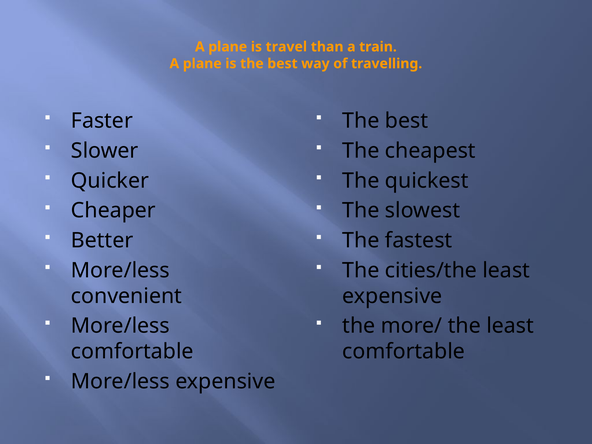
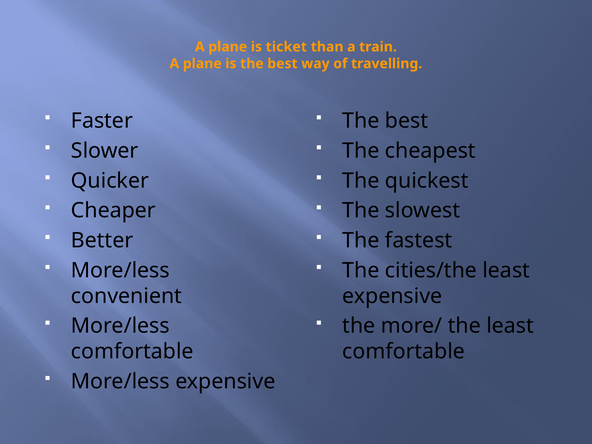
travel: travel -> ticket (286, 47)
